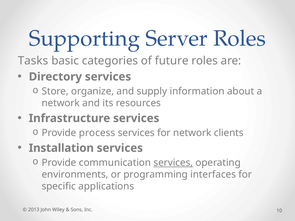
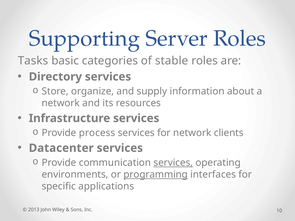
future: future -> stable (172, 61)
Installation: Installation -> Datacenter (61, 148)
programming underline: none -> present (156, 175)
